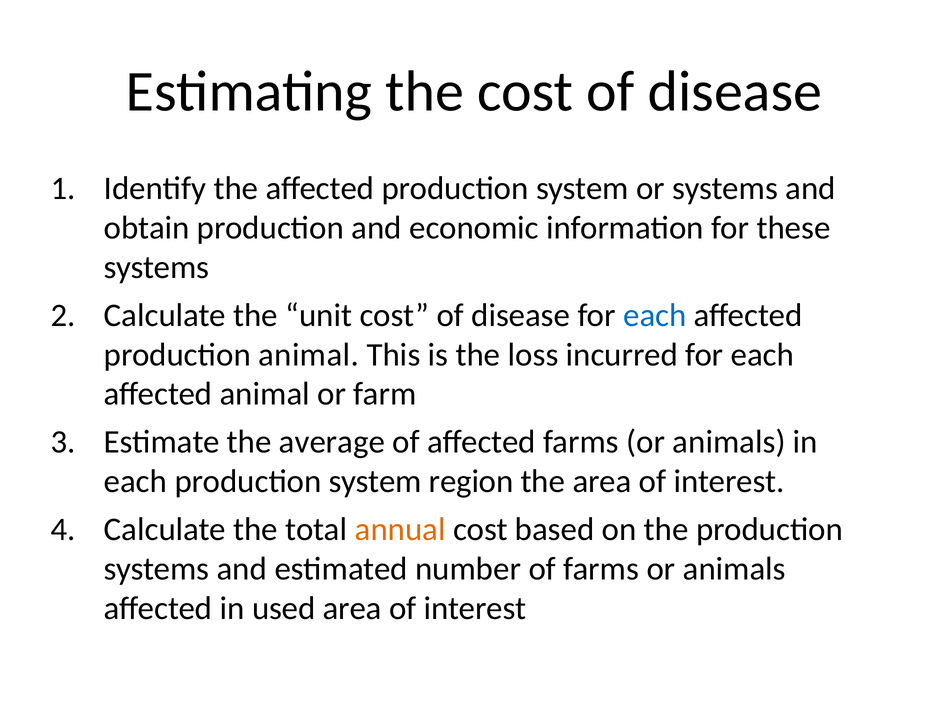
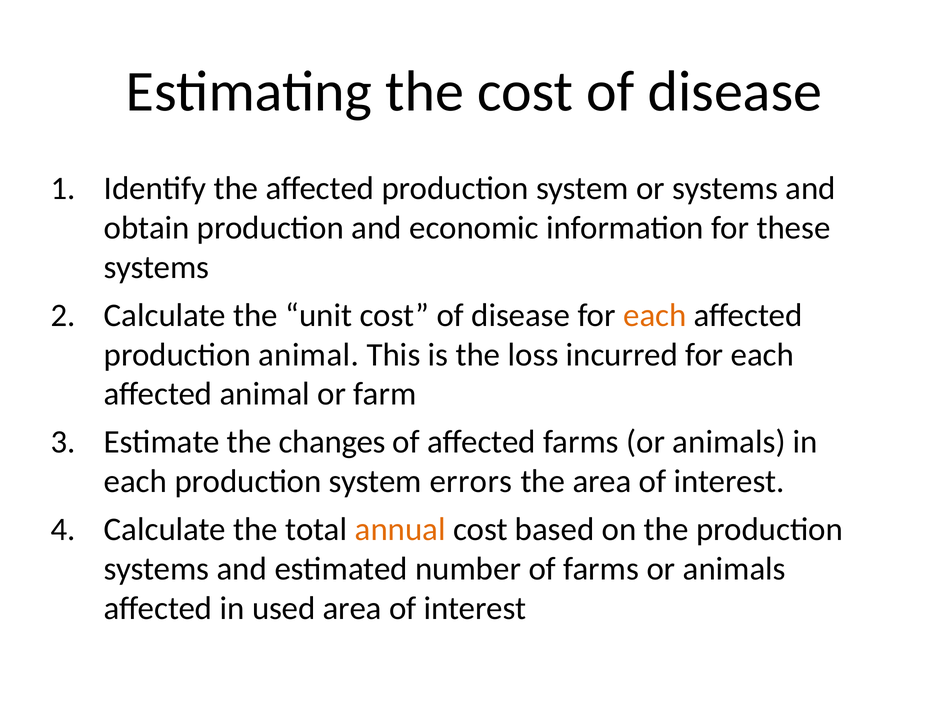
each colour: blue -> orange (655, 315)
average: average -> changes (332, 443)
region: region -> errors (471, 482)
